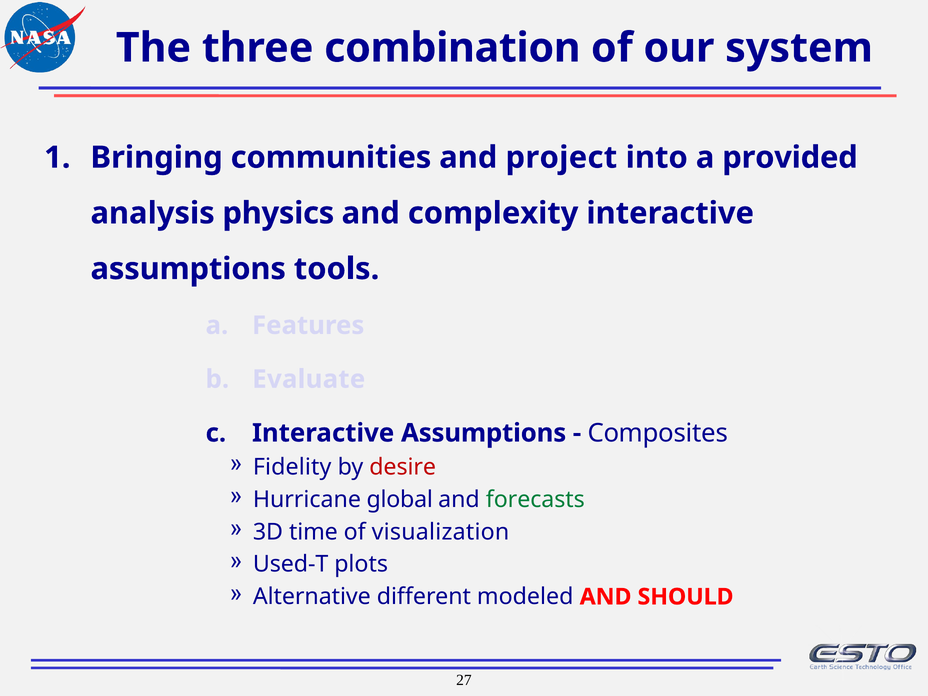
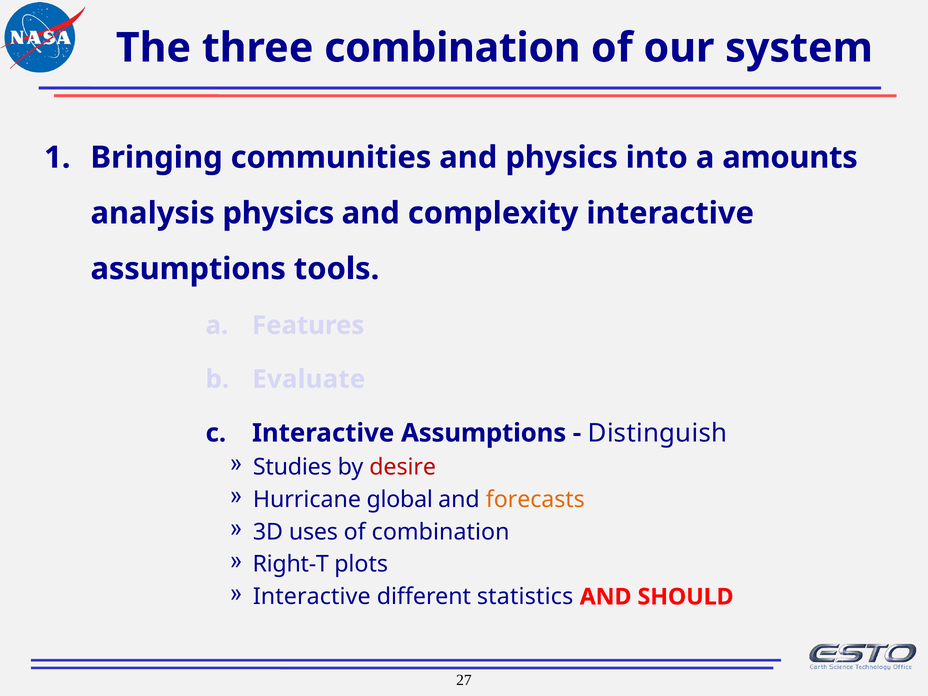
and project: project -> physics (562, 158)
provided: provided -> amounts (790, 158)
Composites: Composites -> Distinguish (658, 433)
Fidelity: Fidelity -> Studies (292, 467)
forecasts colour: green -> orange (535, 499)
time: time -> uses (313, 532)
of visualization: visualization -> combination (441, 532)
Used-T: Used-T -> Right-T (291, 564)
Alternative: Alternative -> Interactive (312, 597)
modeled: modeled -> statistics (525, 597)
